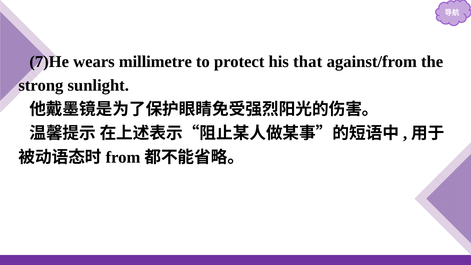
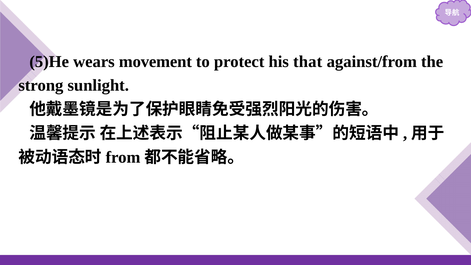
7)He: 7)He -> 5)He (49, 61)
millimetre: millimetre -> movement (155, 61)
